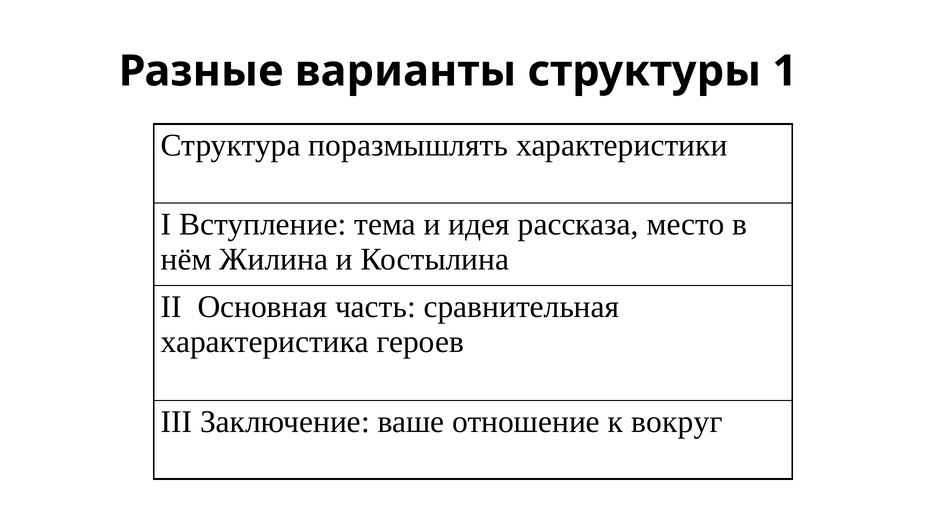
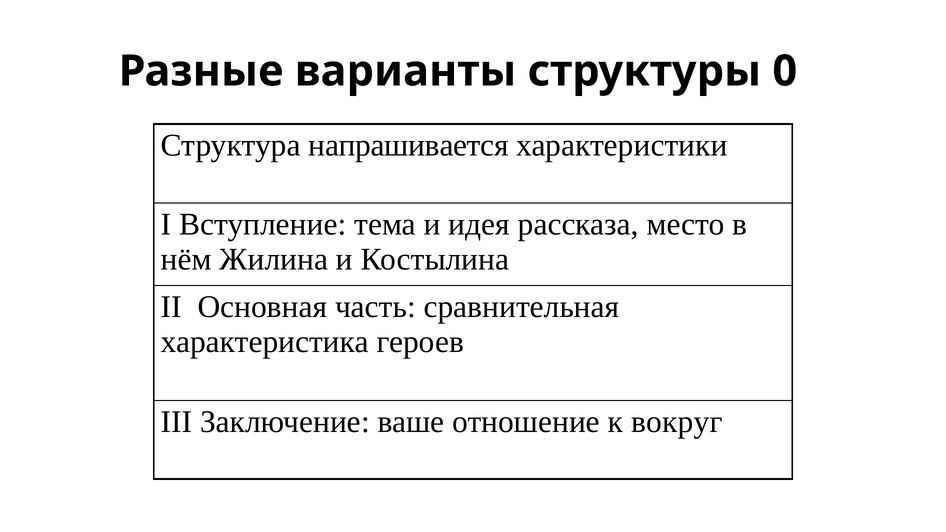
1: 1 -> 0 (785, 71)
поразмышлять: поразмышлять -> напрашивается (408, 145)
